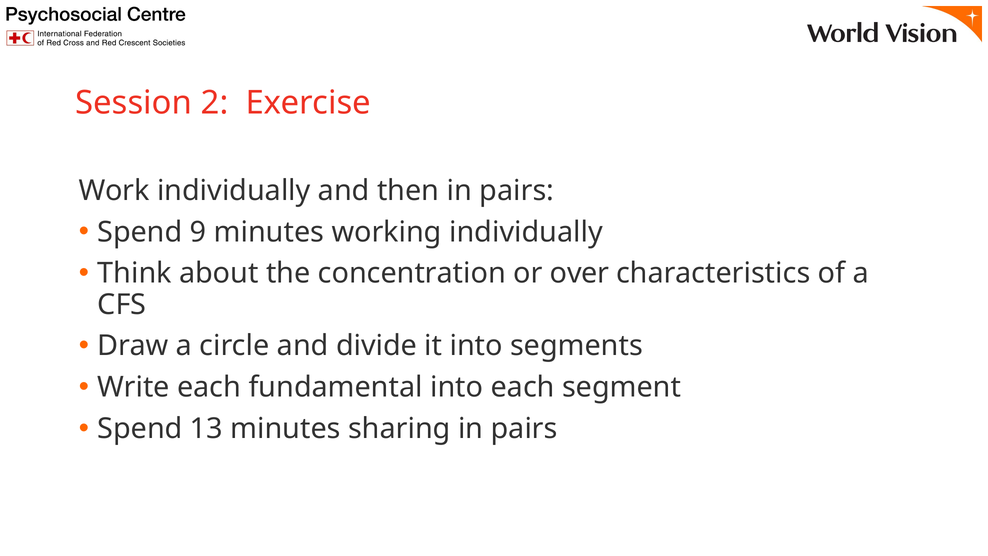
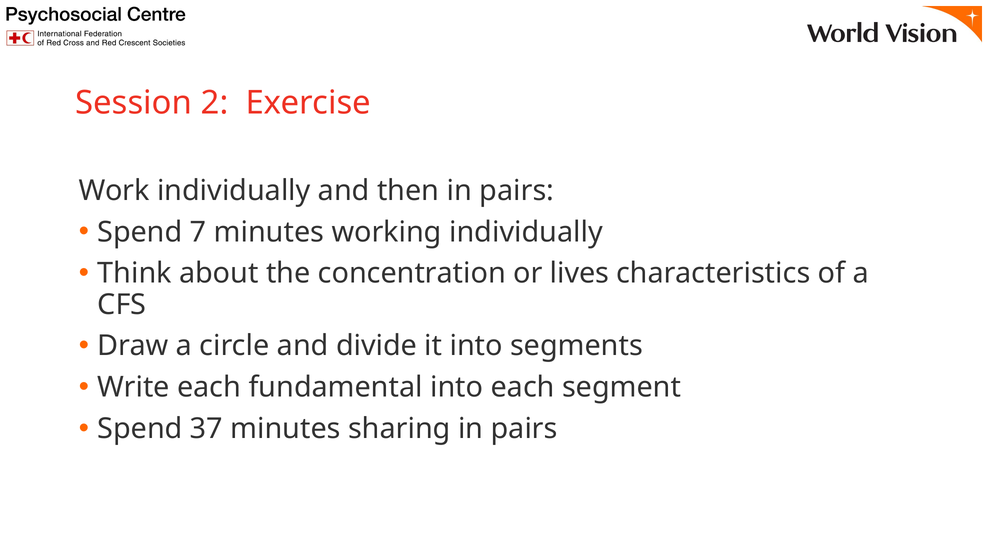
9: 9 -> 7 (198, 232)
over: over -> lives (579, 273)
13: 13 -> 37 (206, 428)
